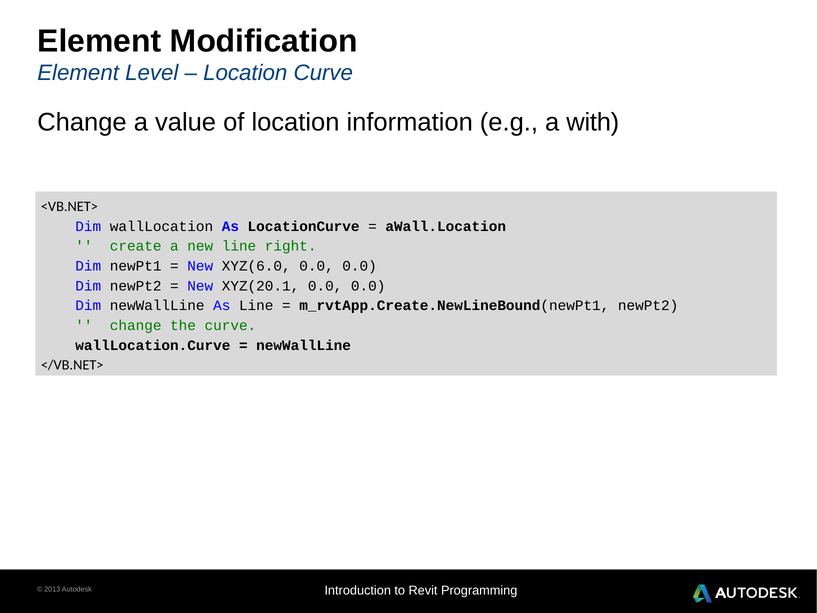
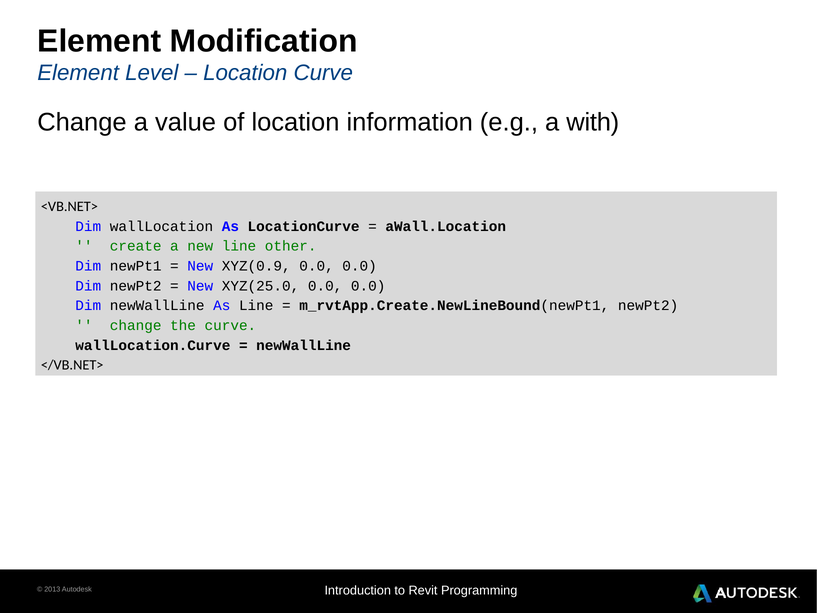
right: right -> other (291, 246)
XYZ(6.0: XYZ(6.0 -> XYZ(0.9 (256, 266)
XYZ(20.1: XYZ(20.1 -> XYZ(25.0 (261, 286)
